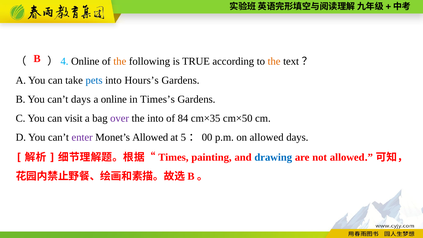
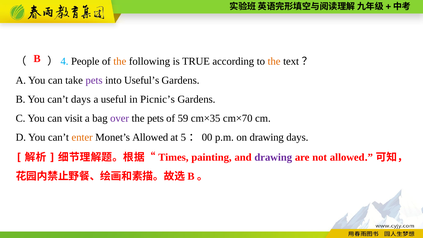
）4 Online: Online -> People (85, 61)
pets colour: blue -> purple (94, 80)
Hours’s: Hours’s -> Useful’s (142, 80)
a online: online -> useful (114, 99)
Times’s: Times’s -> Picnic’s (158, 99)
the into: into -> pets (155, 118)
84: 84 -> 59 (183, 118)
cm×50: cm×50 -> cm×70 (238, 118)
enter colour: purple -> orange (82, 137)
on allowed: allowed -> drawing (267, 137)
drawing colour: blue -> purple (273, 157)
